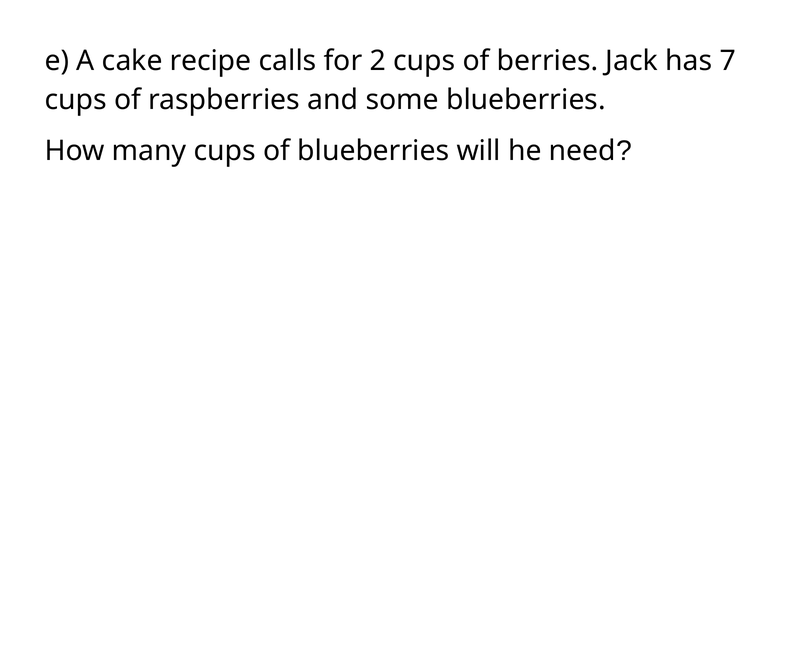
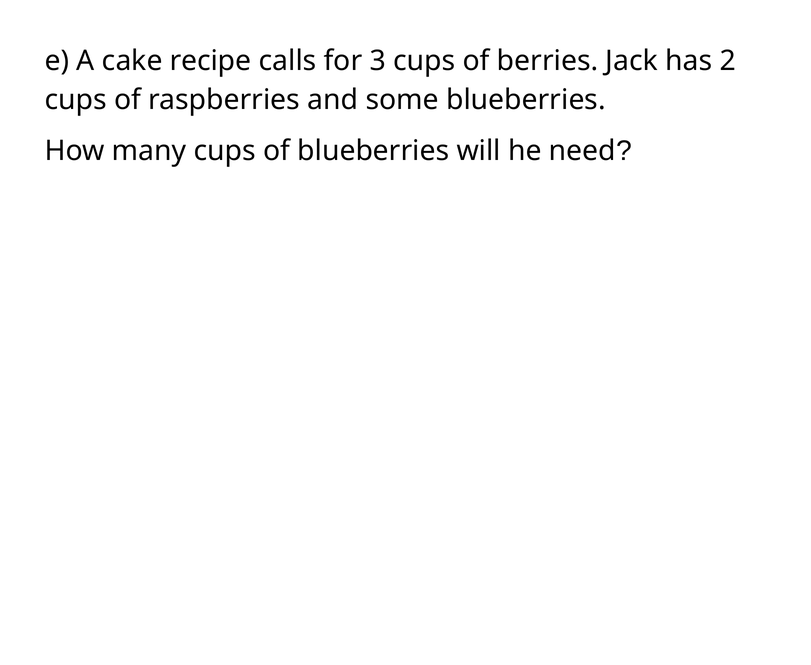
2: 2 -> 3 (378, 61)
7: 7 -> 2 (728, 61)
